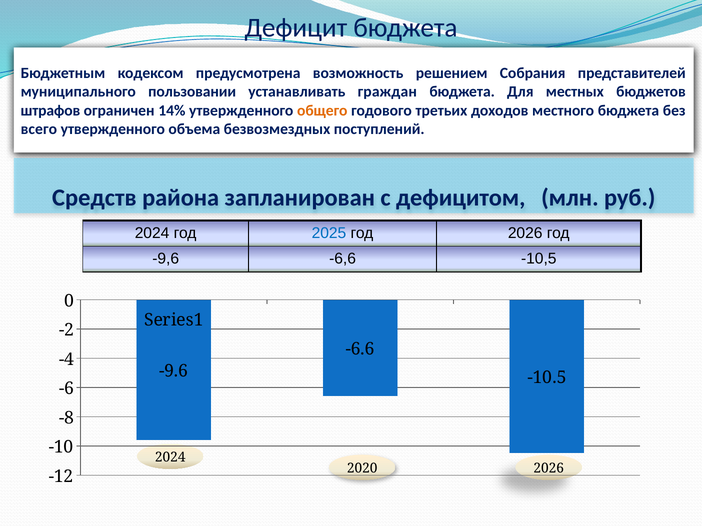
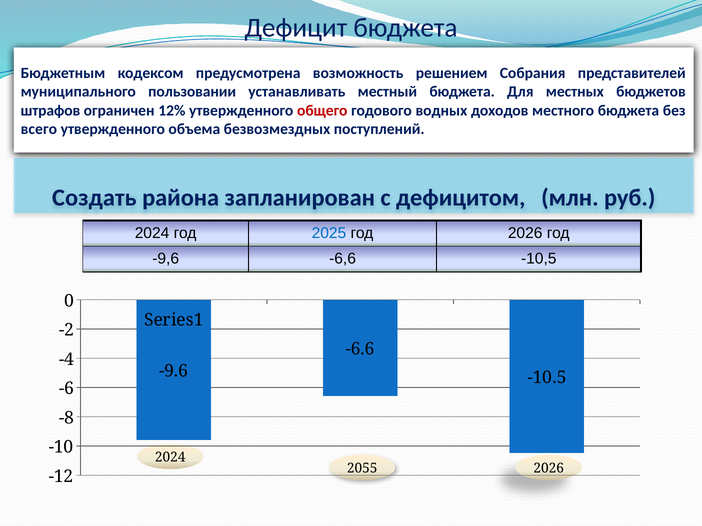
граждан: граждан -> местный (387, 92)
14%: 14% -> 12% (172, 111)
общего colour: orange -> red (322, 111)
третьих: третьих -> водных (441, 111)
Средств: Средств -> Создать (94, 198)
2020: 2020 -> 2055 (362, 469)
